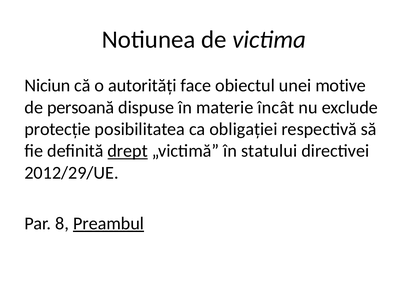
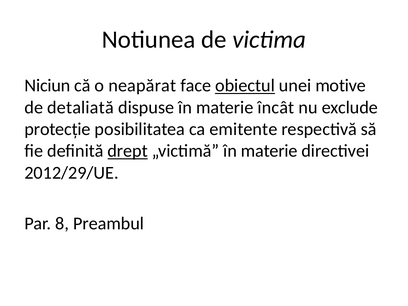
autorități: autorități -> neapărat (142, 86)
obiectul underline: none -> present (245, 86)
persoană: persoană -> detaliată (80, 107)
obligației: obligației -> emitente (243, 129)
„victimă în statului: statului -> materie (269, 151)
Preambul underline: present -> none (109, 224)
